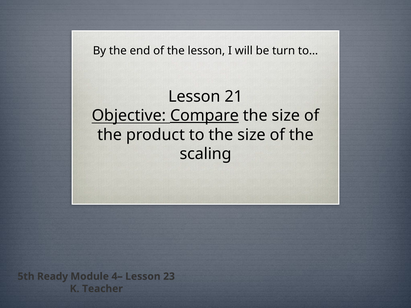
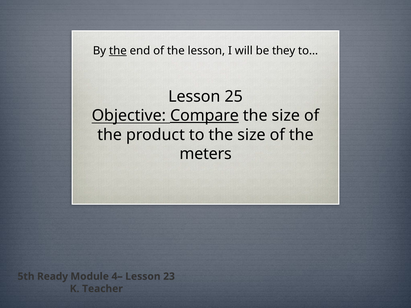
the underline: none -> present (118, 51)
turn: turn -> they (284, 51)
21: 21 -> 25 (234, 97)
scaling: scaling -> meters (206, 154)
